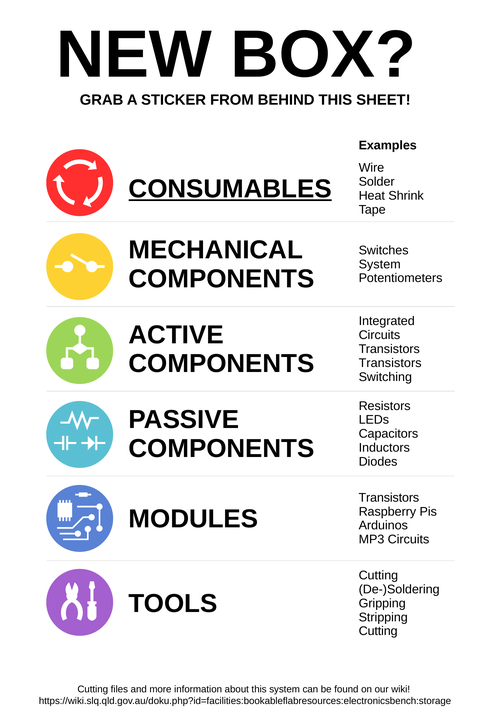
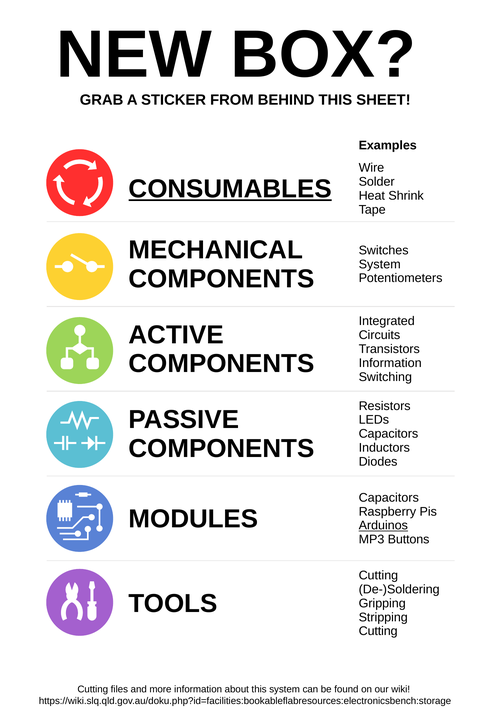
Transistors: Transistors -> Information (390, 363)
Transistors: Transistors -> Capacitors (389, 497)
Arduinos underline: none -> present (383, 525)
MP3 Circuits: Circuits -> Buttons (409, 539)
